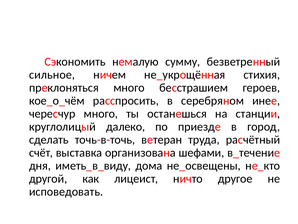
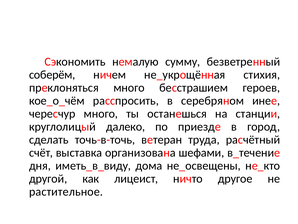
сильное: сильное -> соберём (52, 75)
исповедовать: исповедовать -> растительное (66, 191)
